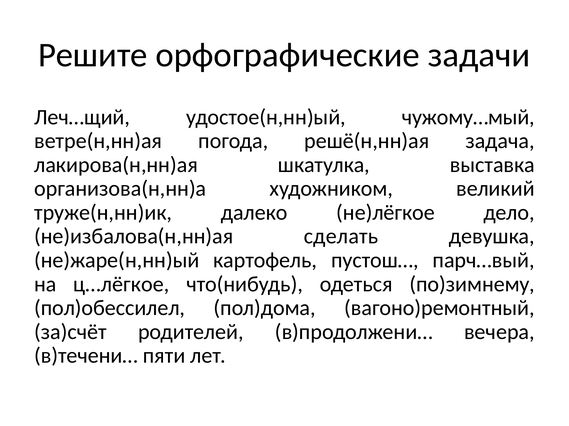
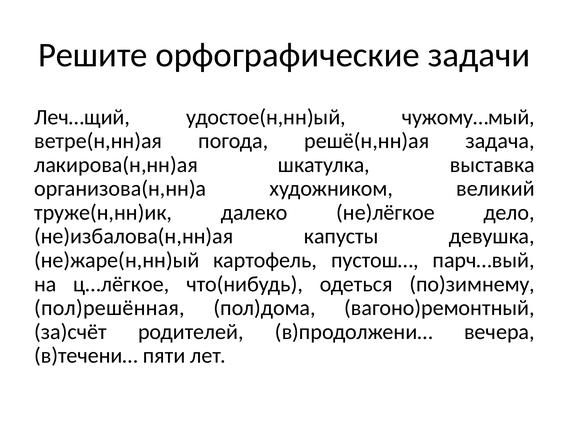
сделать: сделать -> капусты (341, 237)
пол)обессилел: пол)обессилел -> пол)решённая (109, 308)
